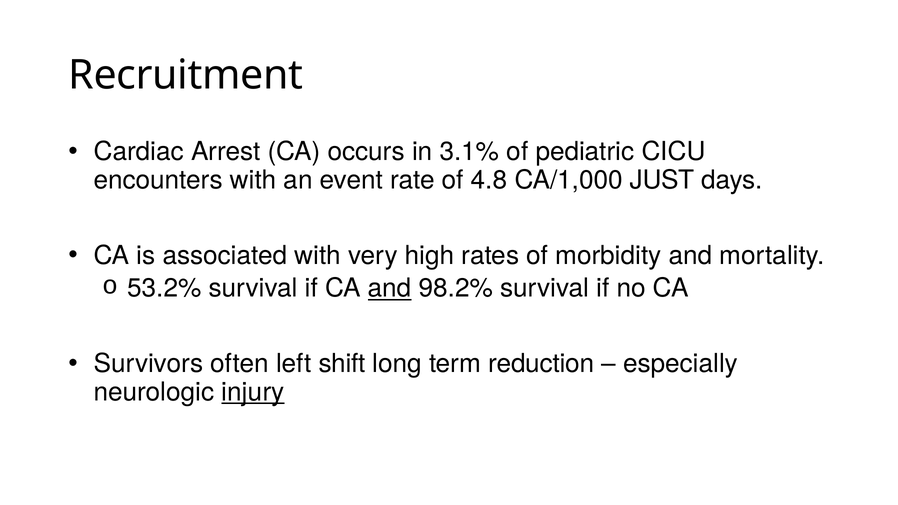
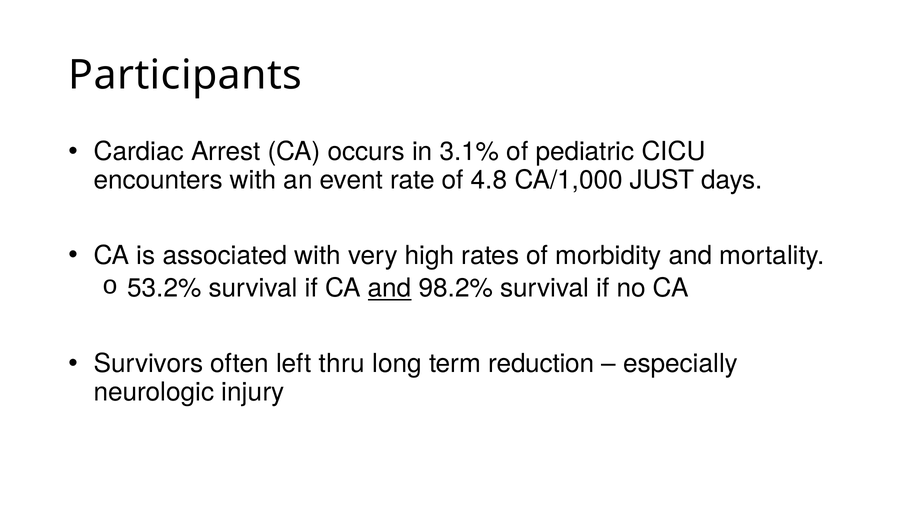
Recruitment: Recruitment -> Participants (185, 75)
shift: shift -> thru (342, 364)
injury underline: present -> none (253, 392)
